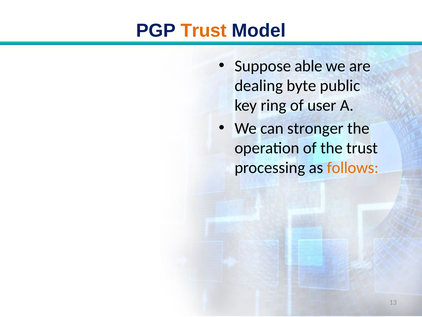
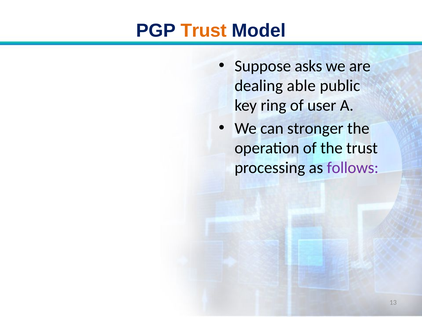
able: able -> asks (308, 66)
byte: byte -> able (301, 86)
follows colour: orange -> purple (353, 168)
